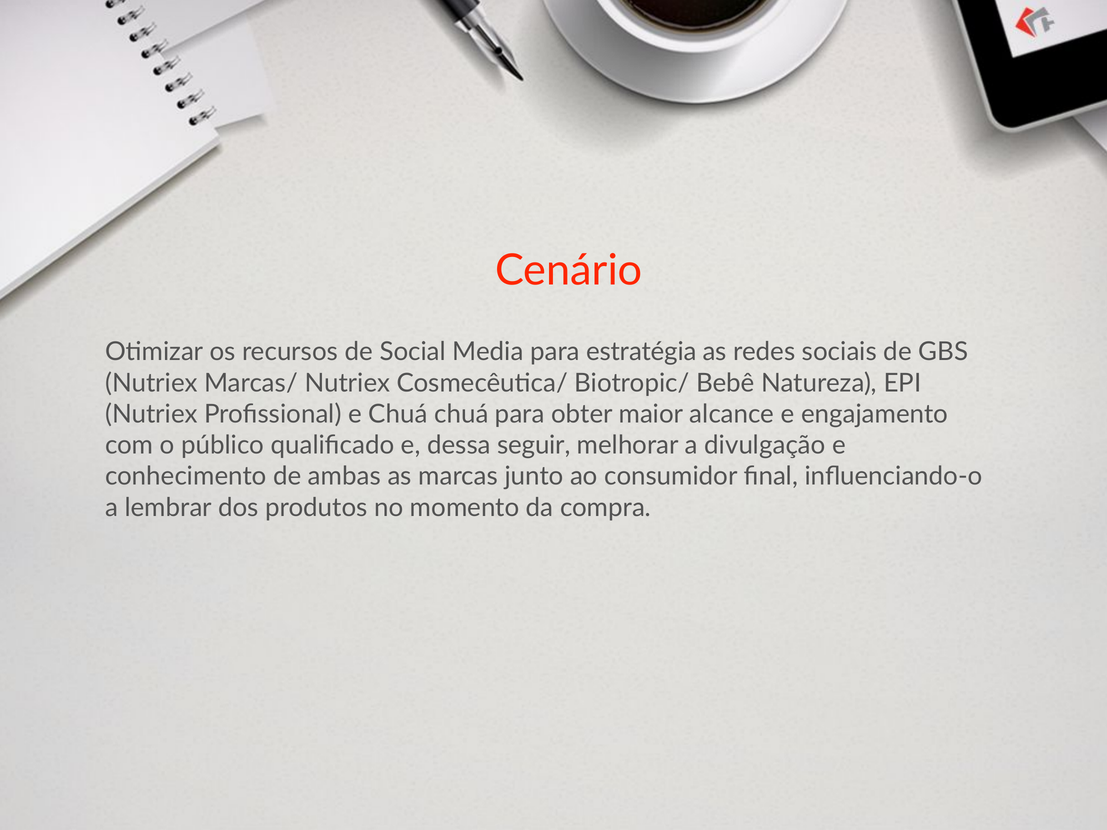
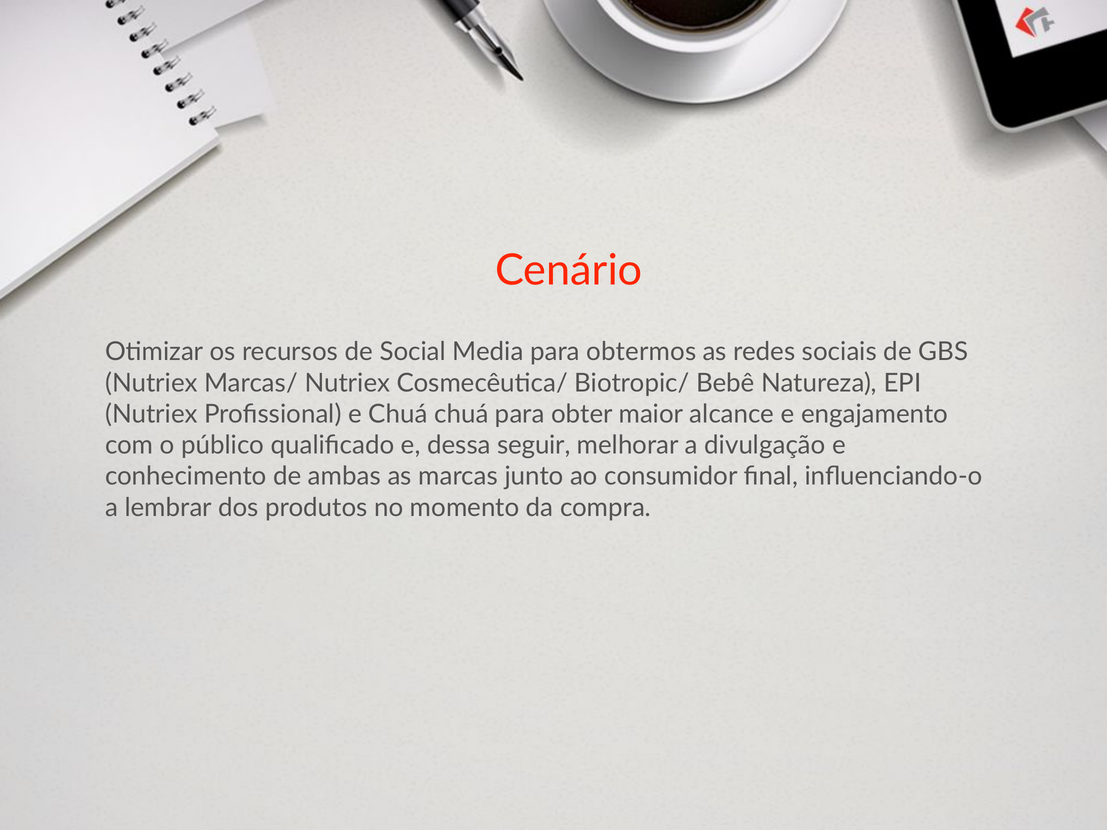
estratégia: estratégia -> obtermos (641, 352)
